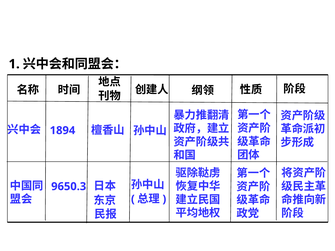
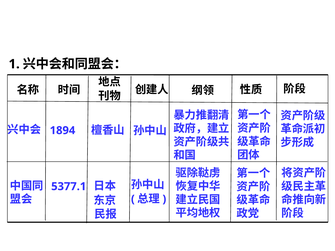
9650.3: 9650.3 -> 5377.1 (69, 187)
